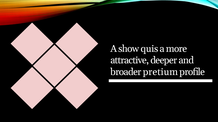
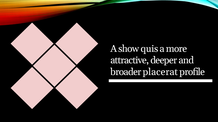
pretium: pretium -> placerat (160, 72)
